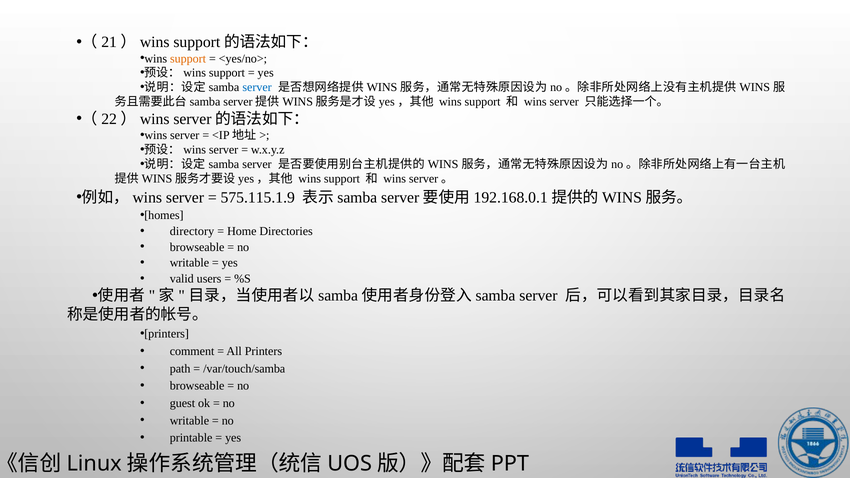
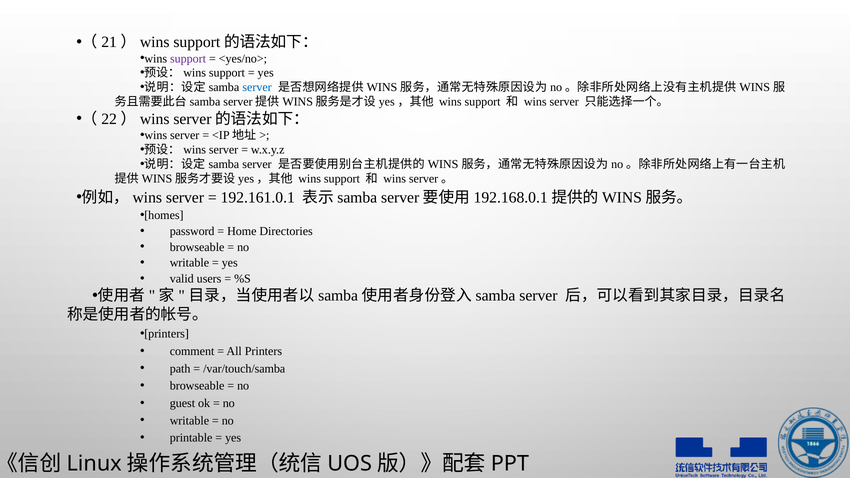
support colour: orange -> purple (188, 59)
575.115.1.9: 575.115.1.9 -> 192.161.0.1 (258, 198)
directory: directory -> password (192, 231)
